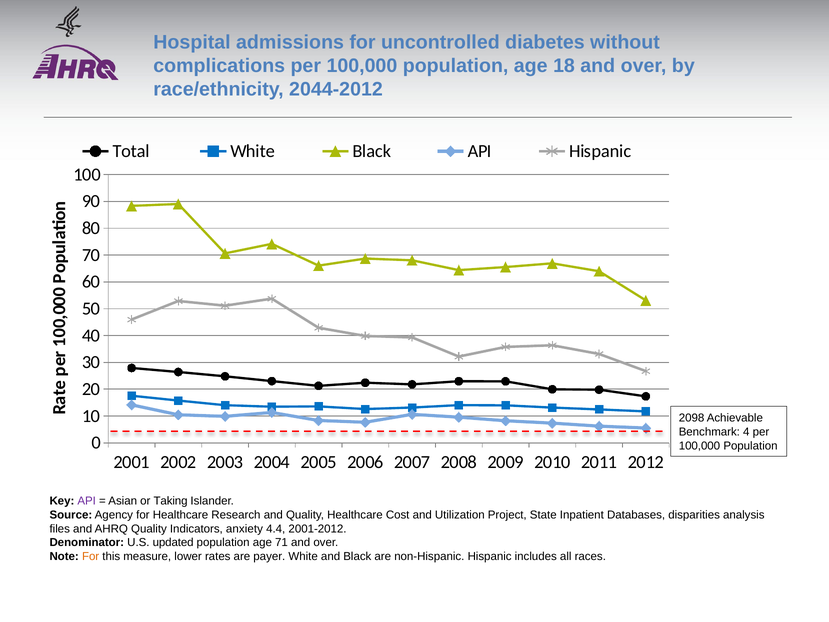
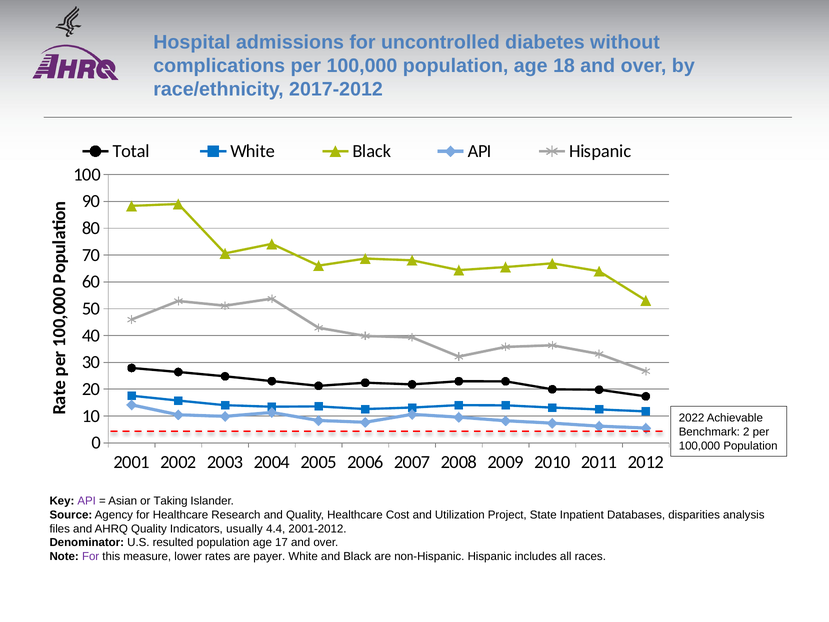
2044-2012: 2044-2012 -> 2017-2012 (336, 89)
2098: 2098 -> 2022 (692, 418)
4: 4 -> 2 (746, 432)
anxiety: anxiety -> usually (244, 529)
updated: updated -> resulted (173, 542)
71: 71 -> 17 (281, 542)
For colour: orange -> purple (91, 556)
